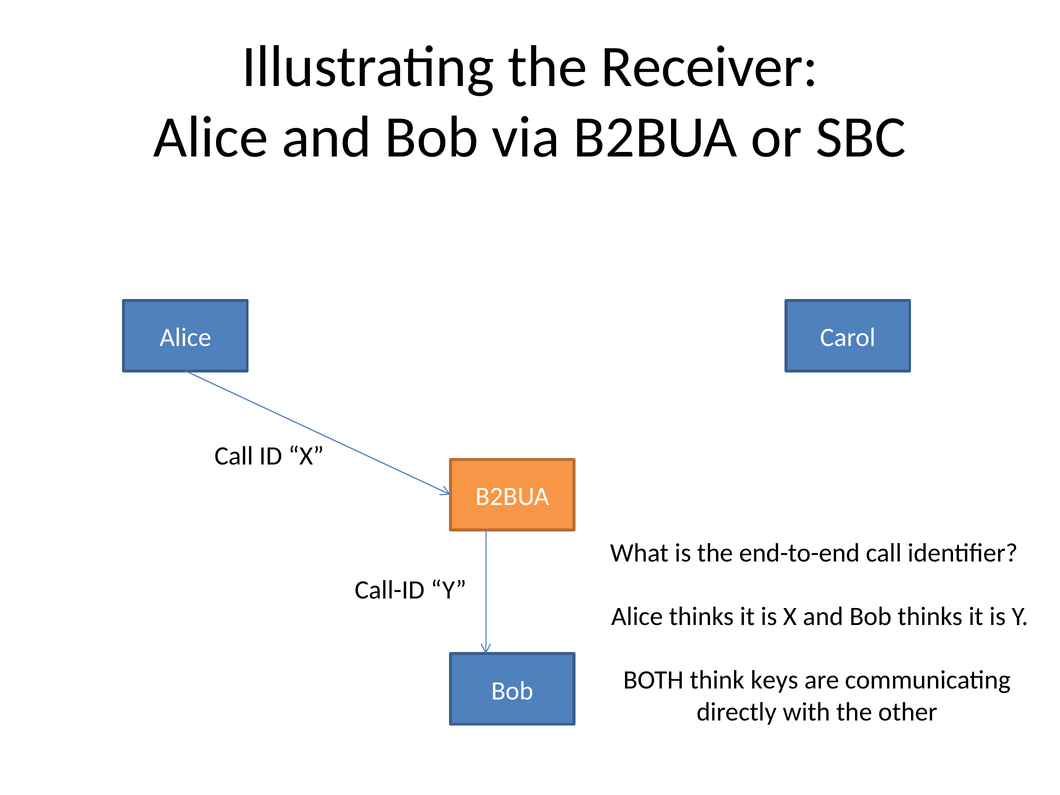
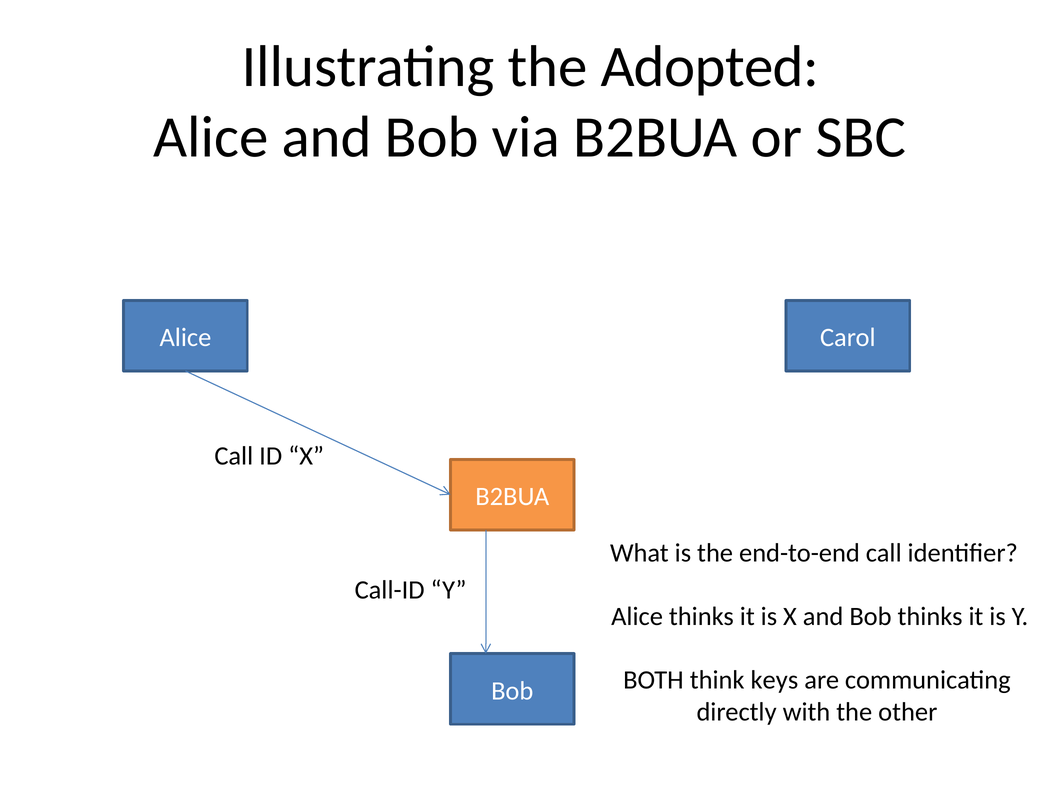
Receiver: Receiver -> Adopted (710, 67)
